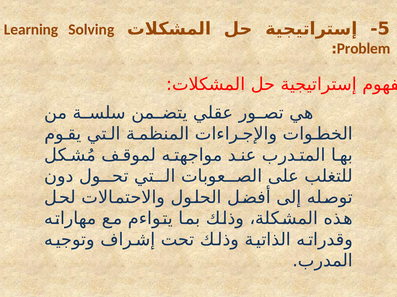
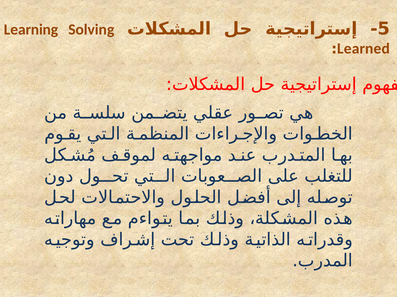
Problem: Problem -> Learned (363, 49)
